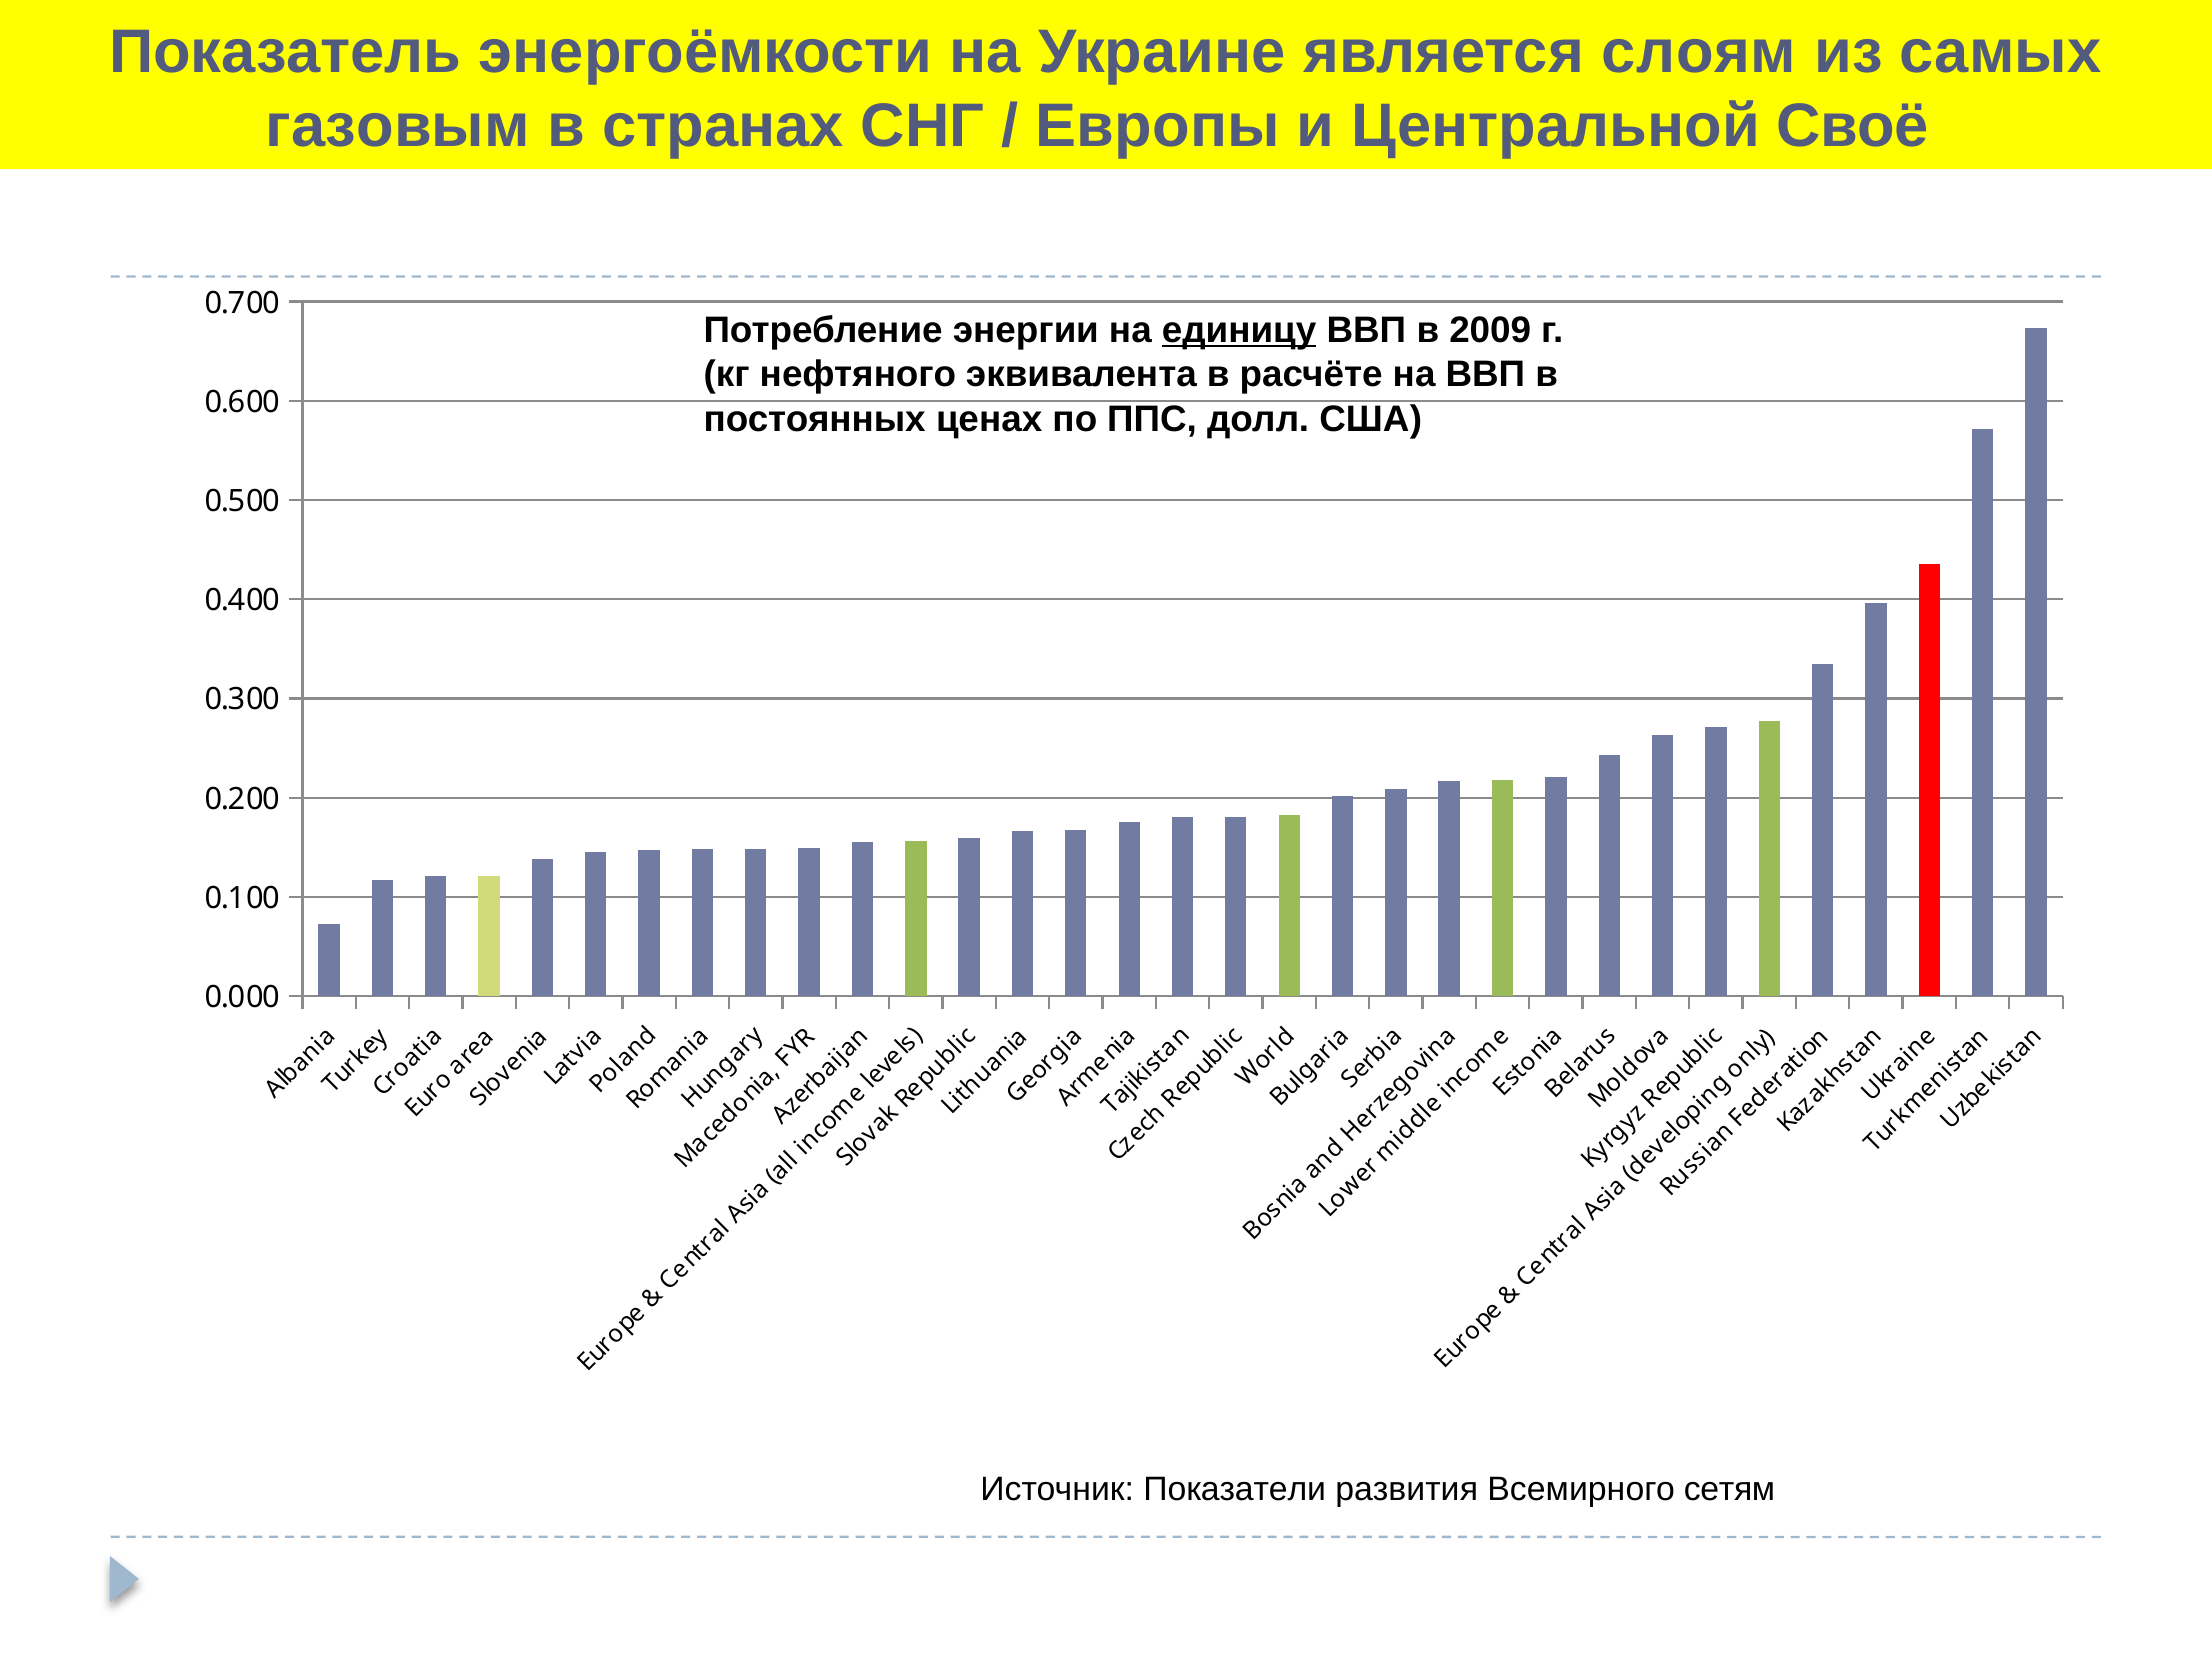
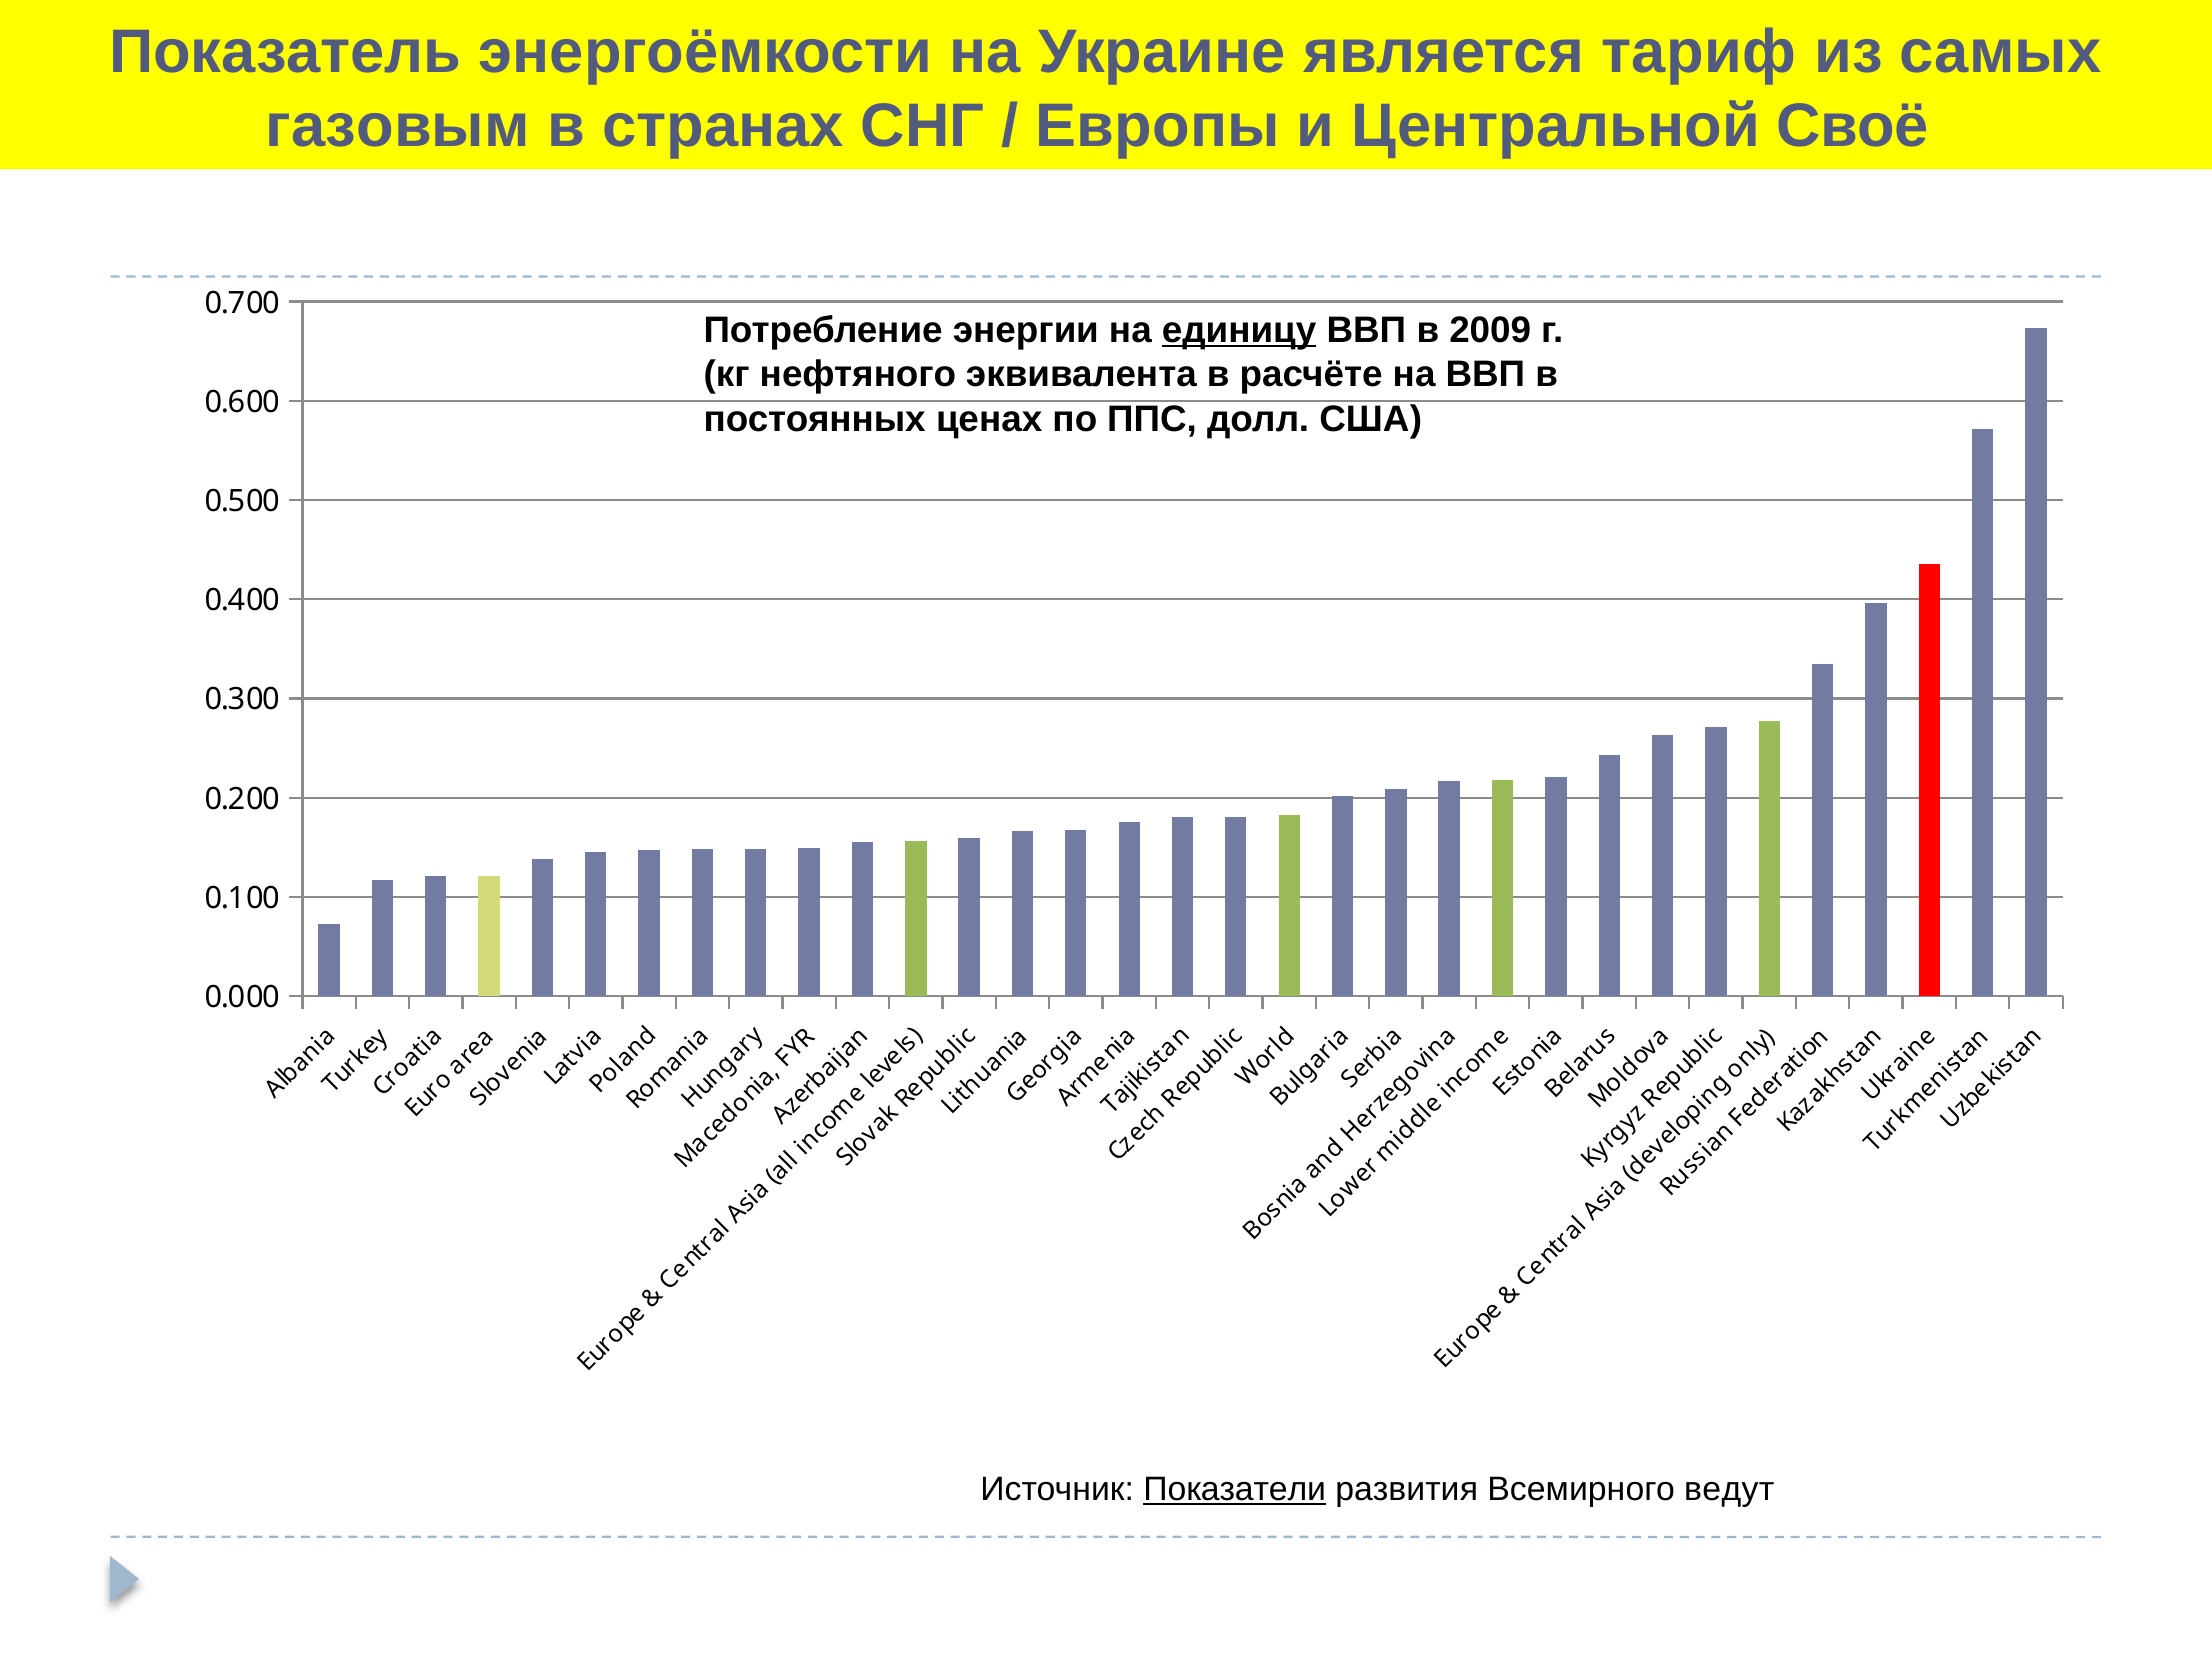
слоям: слоям -> тариф (1699, 52)
Показатели underline: none -> present (1235, 1490)
сетям: сетям -> ведут (1729, 1490)
